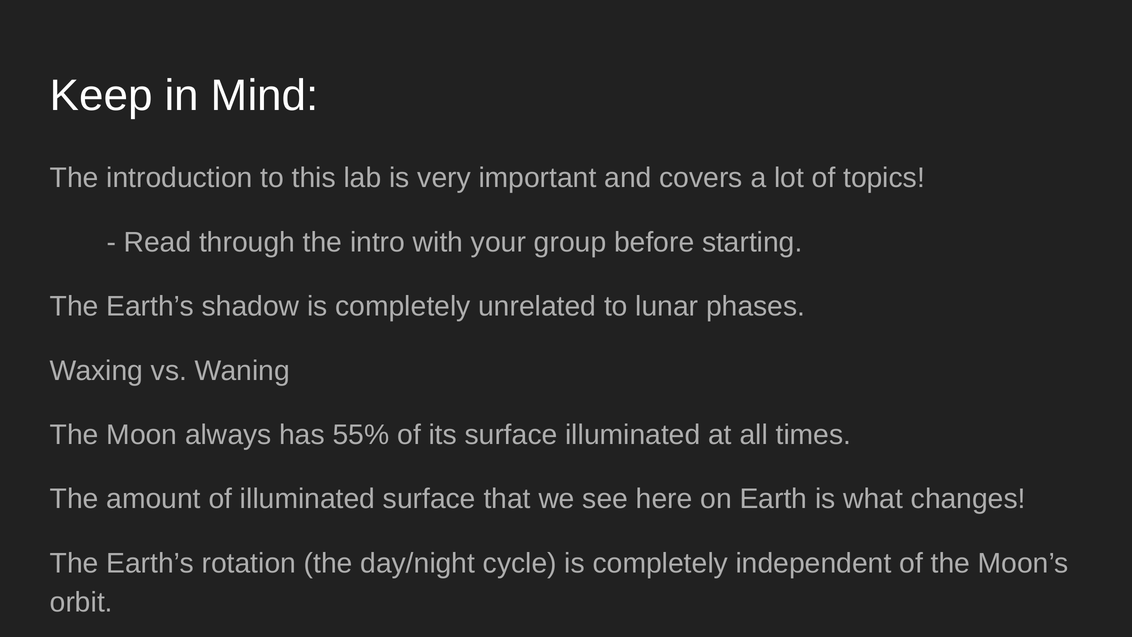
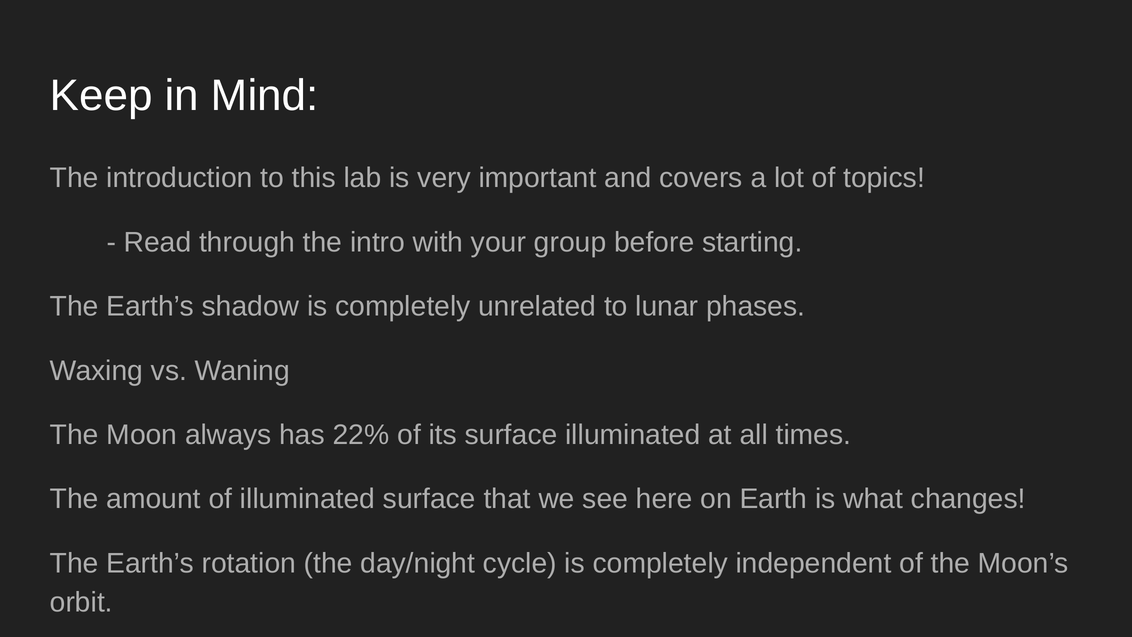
55%: 55% -> 22% (361, 435)
